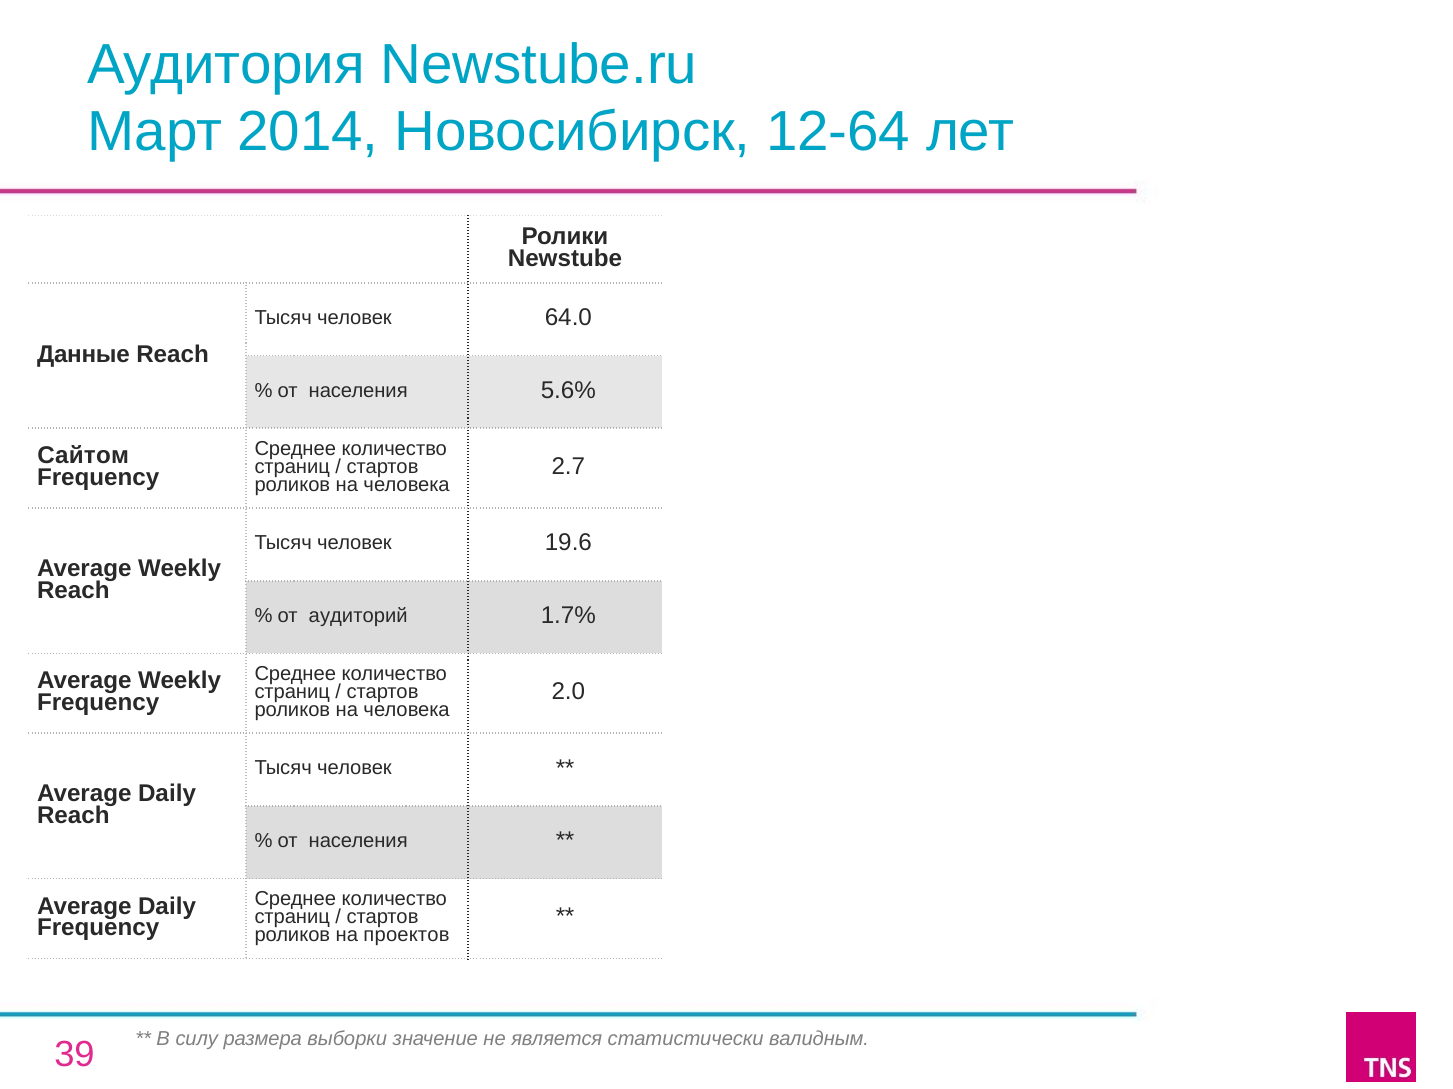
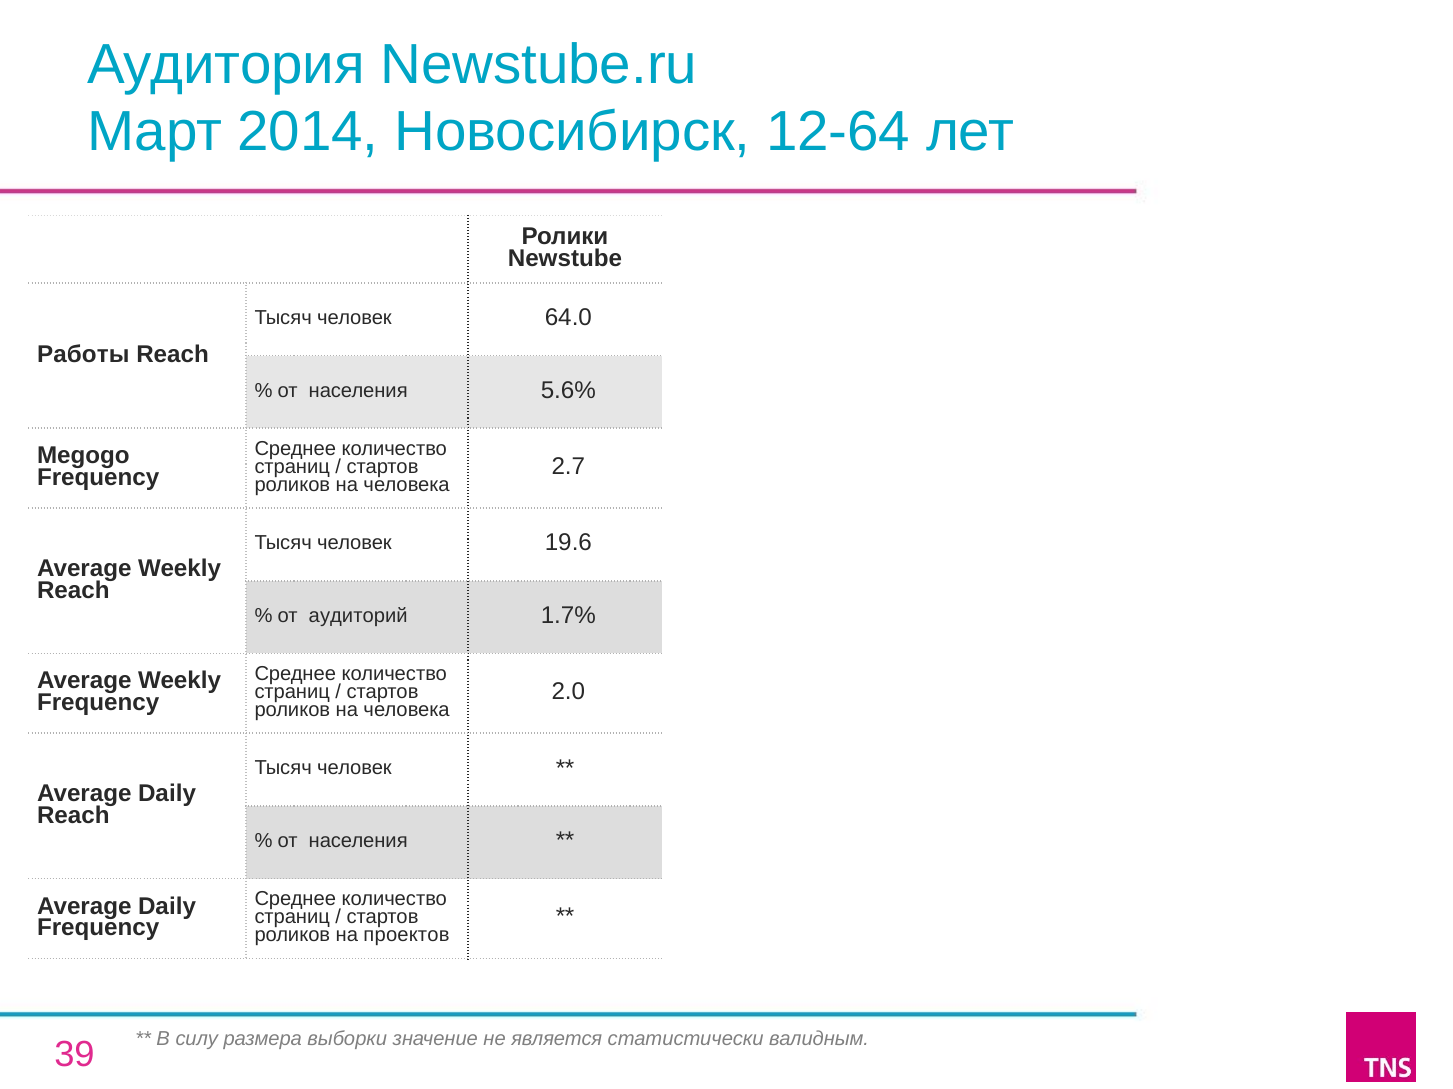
Данные: Данные -> Работы (83, 354)
Сайтом: Сайтом -> Megogo (83, 456)
